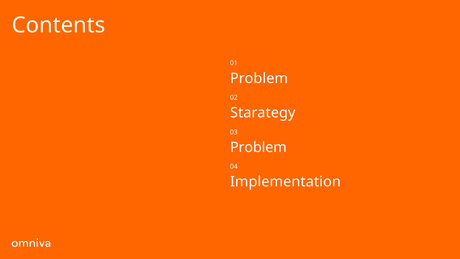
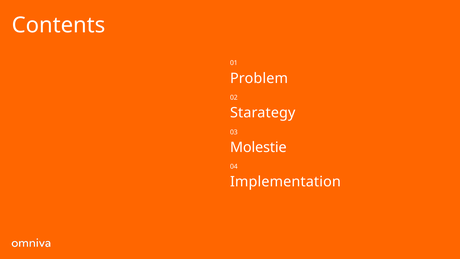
Problem: Problem -> Molestie (258, 147)
